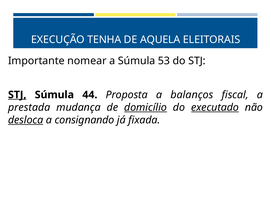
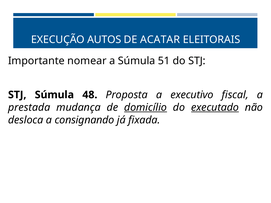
TENHA: TENHA -> AUTOS (104, 40)
AQUELA: AQUELA -> ACATAR (160, 40)
53: 53 -> 51 (164, 61)
STJ underline: present -> none (17, 95)
44: 44 -> 48 (90, 95)
balanços: balanços -> executivo (192, 95)
desloca underline: present -> none (26, 120)
